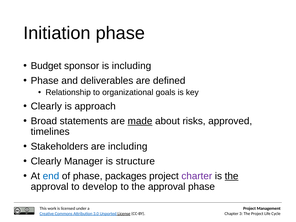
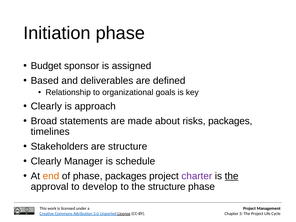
is including: including -> assigned (132, 66)
Phase: Phase -> Based (45, 81)
made underline: present -> none (140, 121)
risks approved: approved -> packages (230, 121)
are including: including -> structure (128, 147)
structure: structure -> schedule (135, 161)
end colour: blue -> orange (51, 176)
to the approval: approval -> structure (167, 187)
